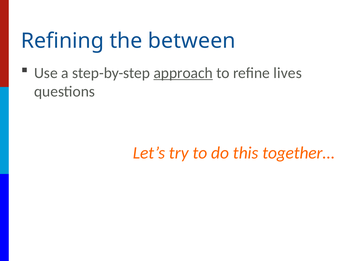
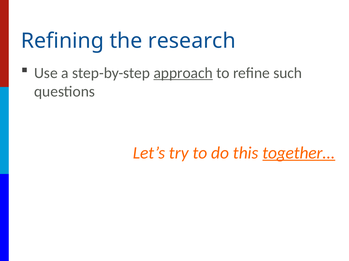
between: between -> research (192, 41)
lives: lives -> such (288, 73)
together underline: none -> present (299, 153)
